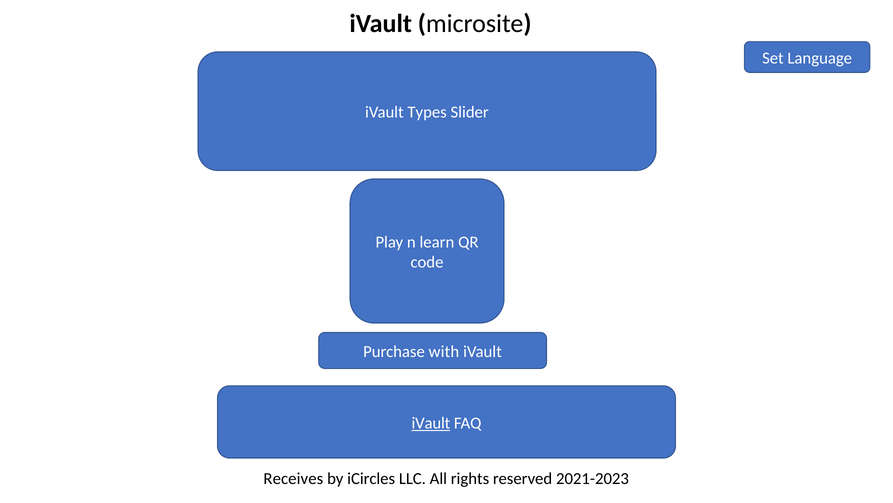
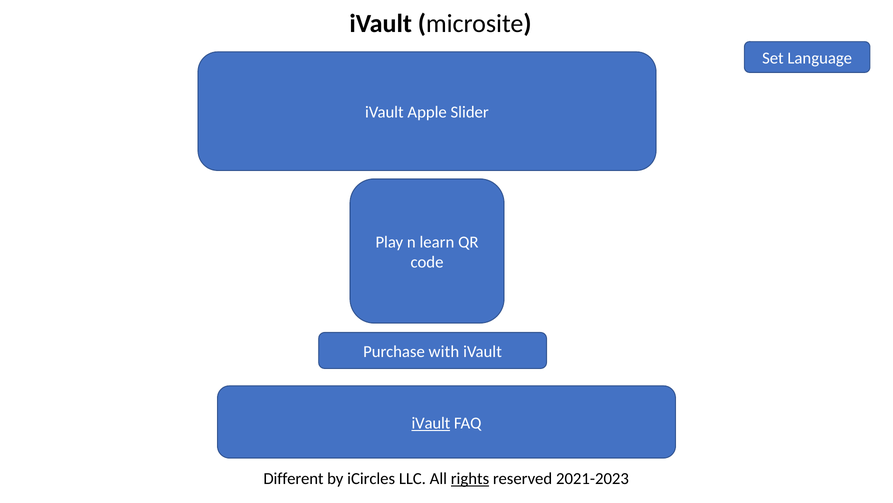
Types: Types -> Apple (427, 112)
Receives: Receives -> Different (293, 478)
rights underline: none -> present (470, 478)
